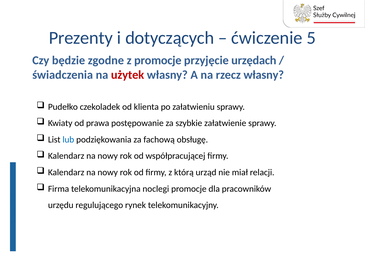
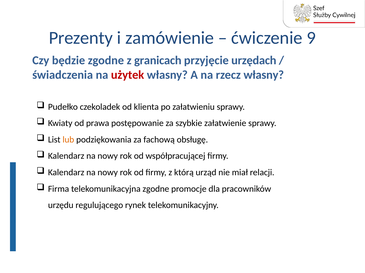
dotyczących: dotyczących -> zamówienie (170, 38)
5: 5 -> 9 (311, 38)
z promocje: promocje -> granicach (158, 61)
lub colour: blue -> orange (68, 140)
telekomunikacyjna noclegi: noclegi -> zgodne (156, 189)
